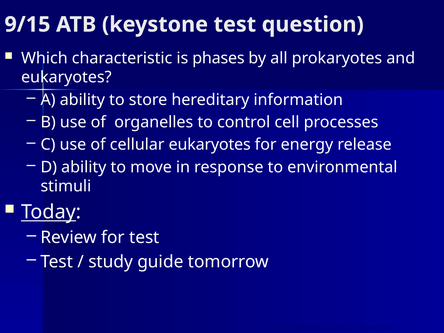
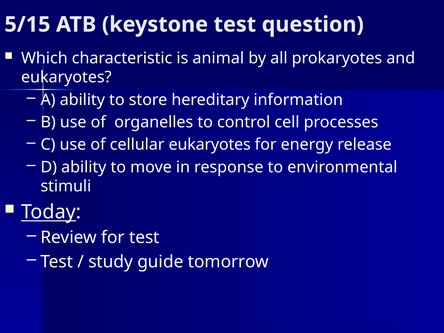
9/15: 9/15 -> 5/15 (27, 24)
phases: phases -> animal (218, 58)
